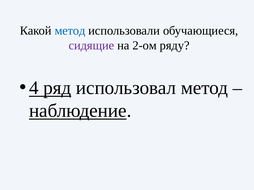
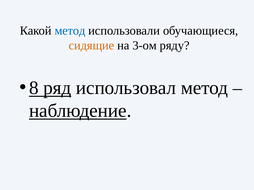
сидящие colour: purple -> orange (91, 46)
2-ом: 2-ом -> 3-ом (145, 46)
4: 4 -> 8 (34, 88)
